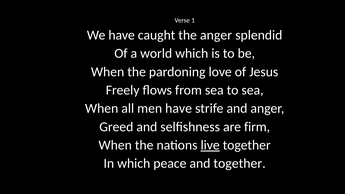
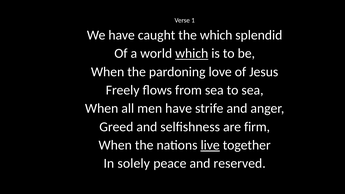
the anger: anger -> which (216, 35)
which underline: none -> present (192, 53)
In which: which -> solely (134, 164)
and together: together -> reserved (240, 164)
